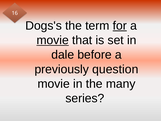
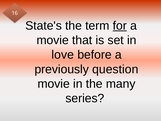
Dogs's: Dogs's -> State's (44, 26)
movie underline: present -> none (53, 40)
dale: dale -> love (63, 55)
